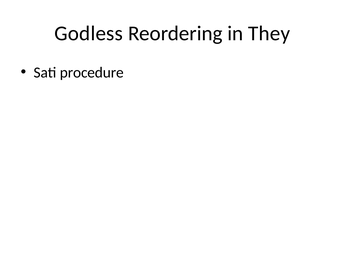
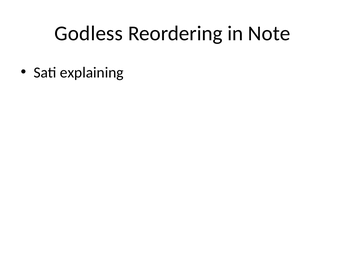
They: They -> Note (269, 33)
procedure: procedure -> explaining (92, 72)
